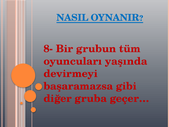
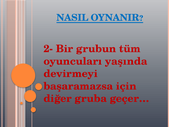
8-: 8- -> 2- (48, 49)
gibi: gibi -> için (126, 86)
